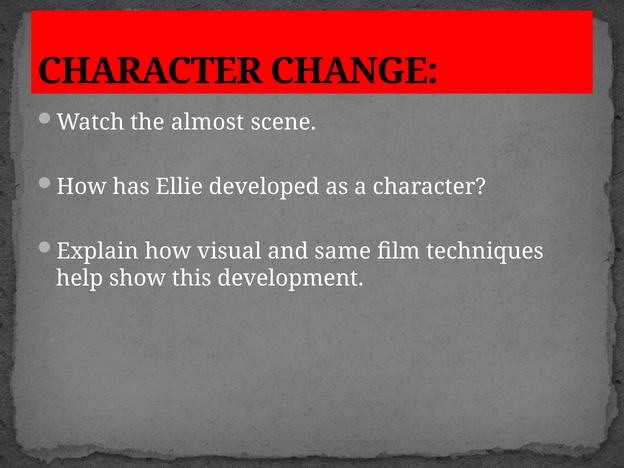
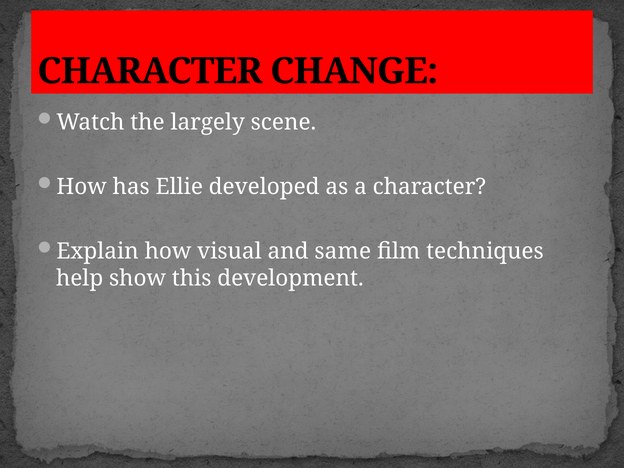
almost: almost -> largely (208, 122)
